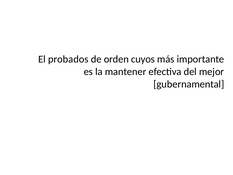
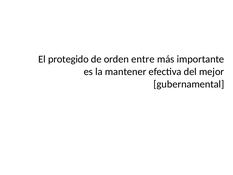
probados: probados -> protegido (68, 59)
cuyos: cuyos -> entre (143, 59)
